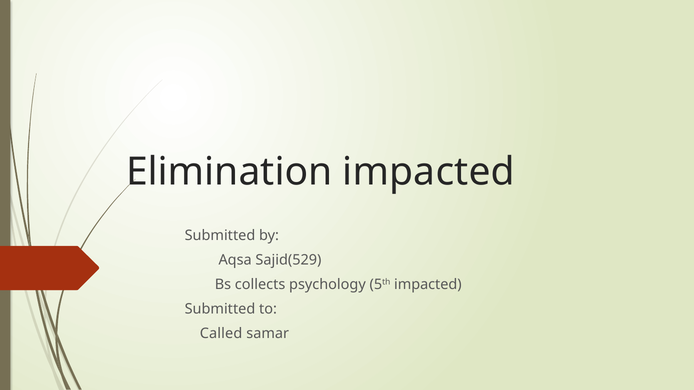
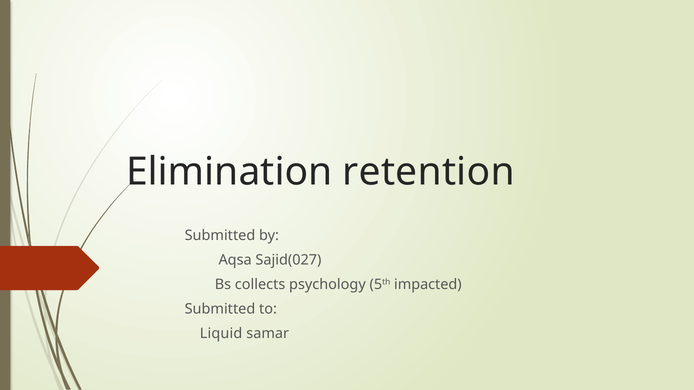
Elimination impacted: impacted -> retention (429, 172)
Sajid(529: Sajid(529 -> Sajid(027 (288, 260)
Called: Called -> Liquid (221, 334)
